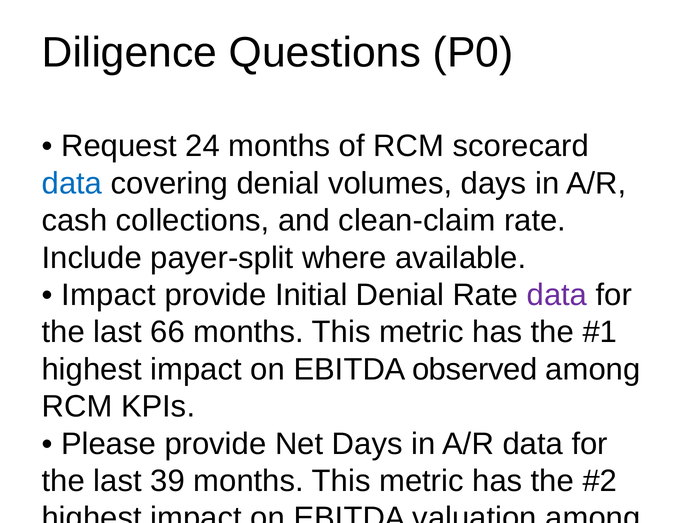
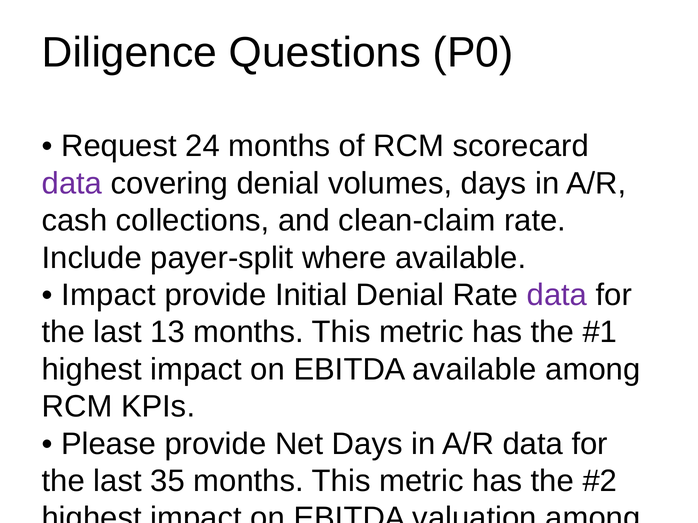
data colour: blue -> purple (72, 184)
66: 66 -> 13 (168, 333)
EBITDA observed: observed -> available (475, 370)
39: 39 -> 35 (168, 481)
